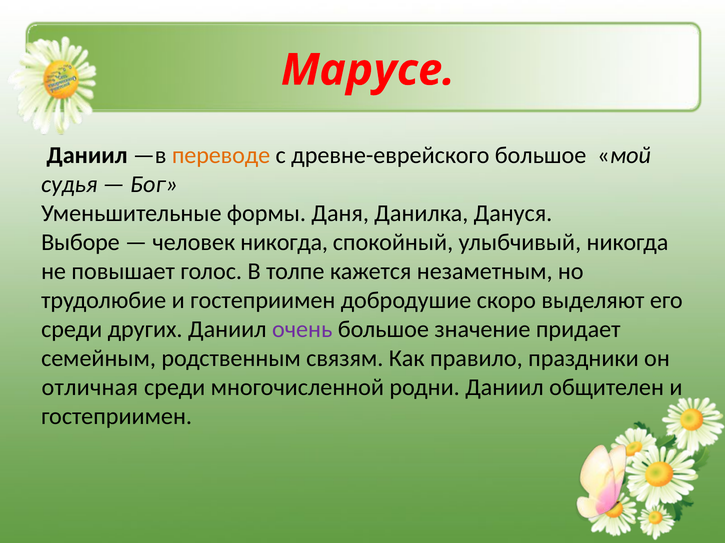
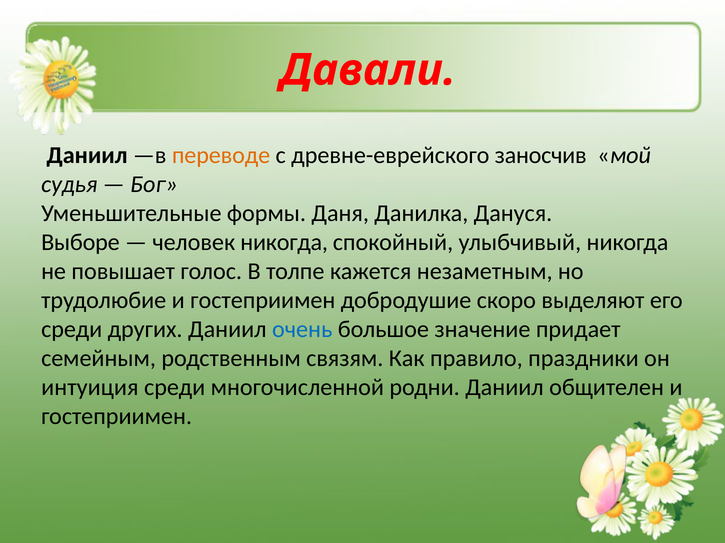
Марусе: Марусе -> Давали (368, 70)
древне-еврейского большое: большое -> заносчив (541, 156)
очень colour: purple -> blue (302, 330)
отличная: отличная -> интуиция (90, 388)
